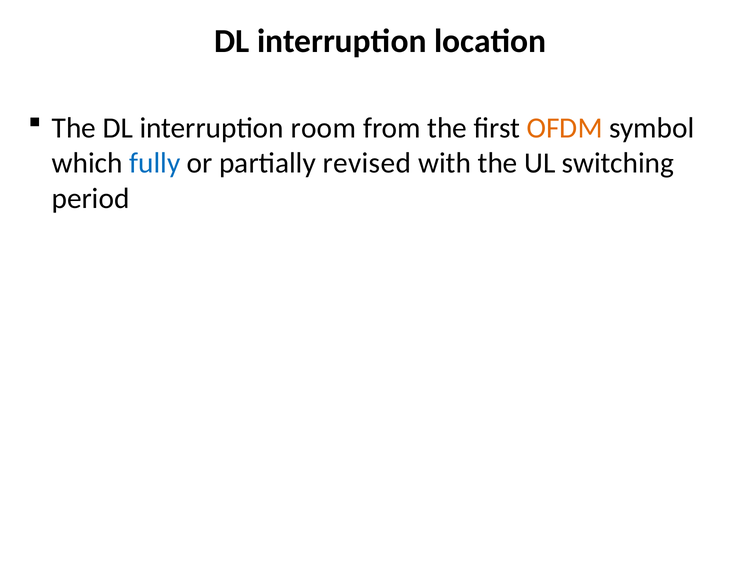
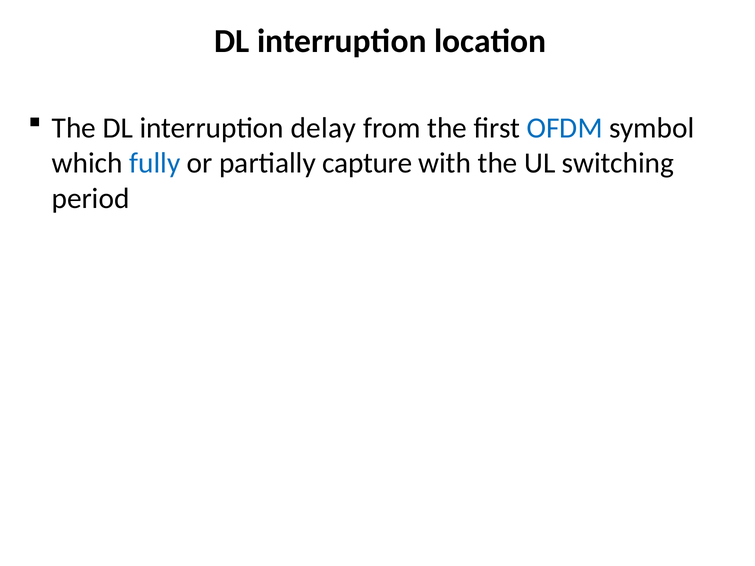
room: room -> delay (323, 128)
OFDM colour: orange -> blue (565, 128)
revised: revised -> capture (367, 163)
